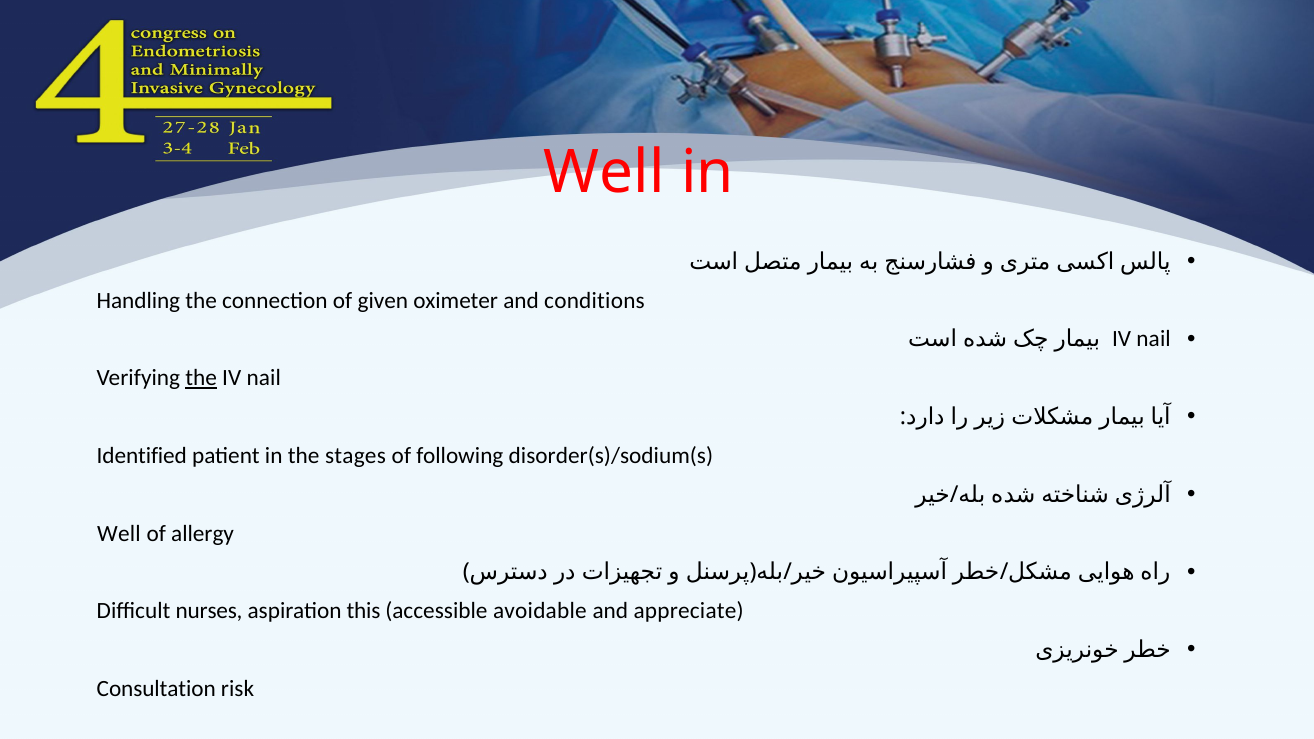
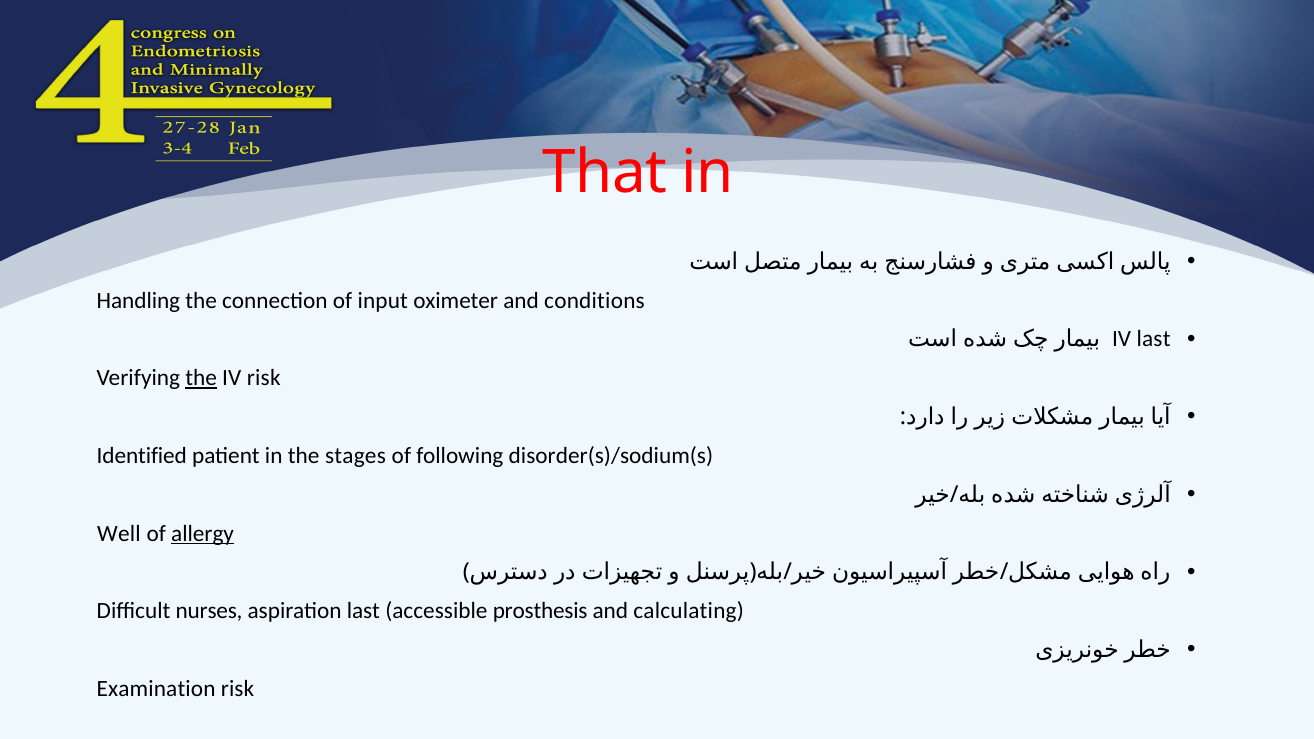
Well: Well -> That (605, 172)
given: given -> input (383, 300)
nail: nail -> last (1154, 339)
nail: nail -> risk (264, 378)
allergy underline: none -> present (203, 533)
aspiration this: this -> last (363, 611)
avoidable: avoidable -> prosthesis (540, 611)
appreciate: appreciate -> calculating (689, 611)
Consultation: Consultation -> Examination (156, 689)
